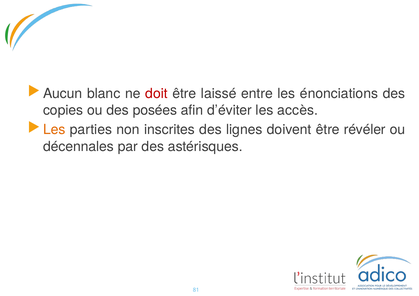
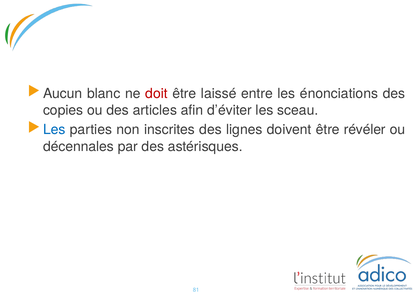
posées: posées -> articles (155, 110)
accès: accès -> sceau (298, 110)
Les colour: orange -> blue (54, 130)
